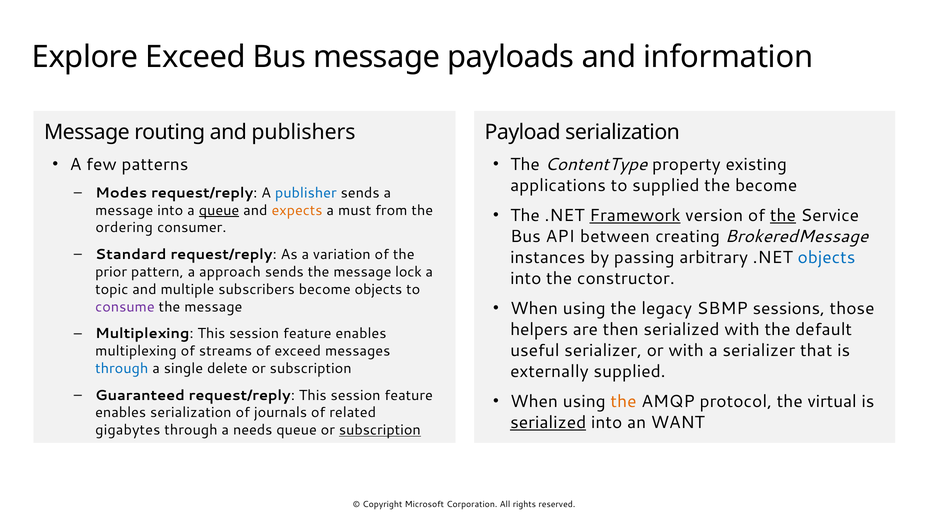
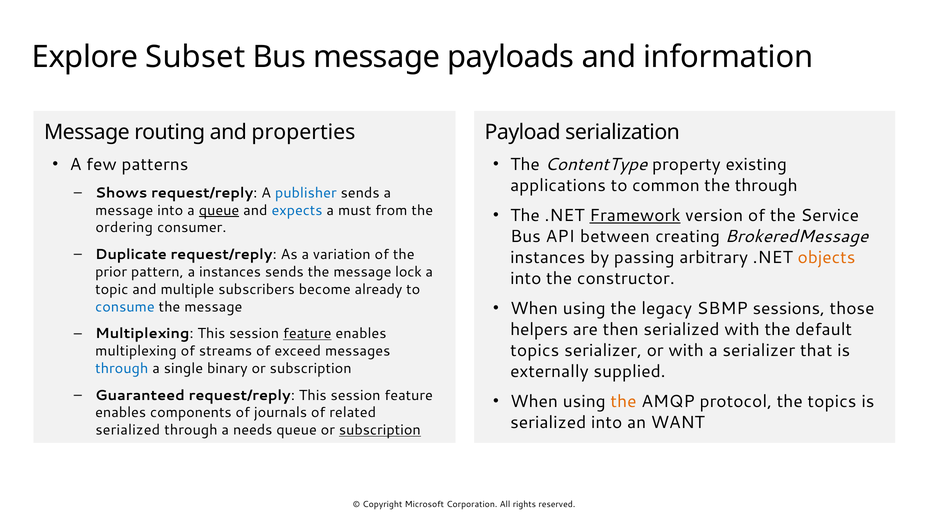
Explore Exceed: Exceed -> Subset (195, 57)
publishers: publishers -> properties (303, 132)
to supplied: supplied -> common (666, 185)
the become: become -> through (766, 185)
Modes: Modes -> Shows (121, 193)
expects colour: orange -> blue (297, 210)
the underline: present -> none (783, 216)
Standard: Standard -> Duplicate (131, 255)
objects colour: blue -> orange (826, 257)
a approach: approach -> instances (230, 272)
become objects: objects -> already (378, 289)
consume colour: purple -> blue (125, 307)
feature underline: none -> present (307, 334)
useful: useful -> topics (535, 350)
delete: delete -> binary (227, 368)
the virtual: virtual -> topics (832, 402)
enables serialization: serialization -> components (191, 413)
serialized underline: present -> none (548, 423)
gigabytes: gigabytes -> serialized (128, 430)
